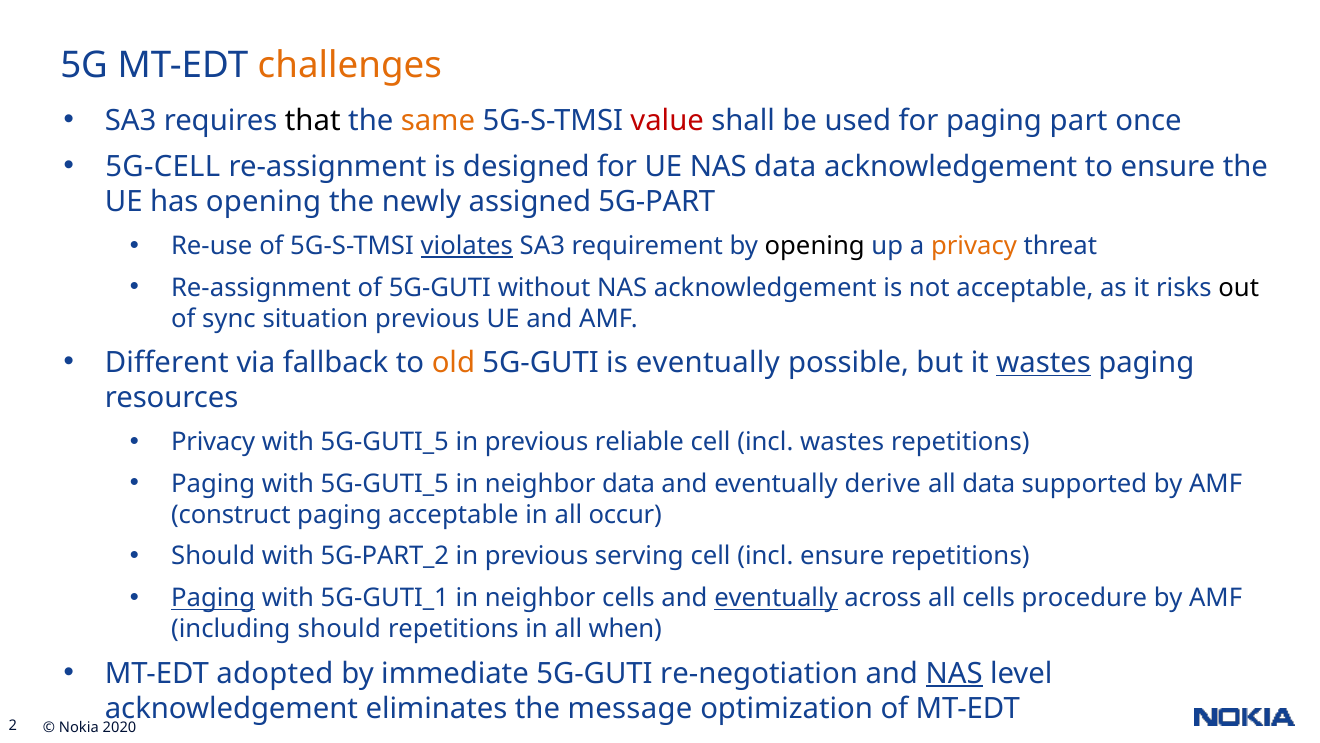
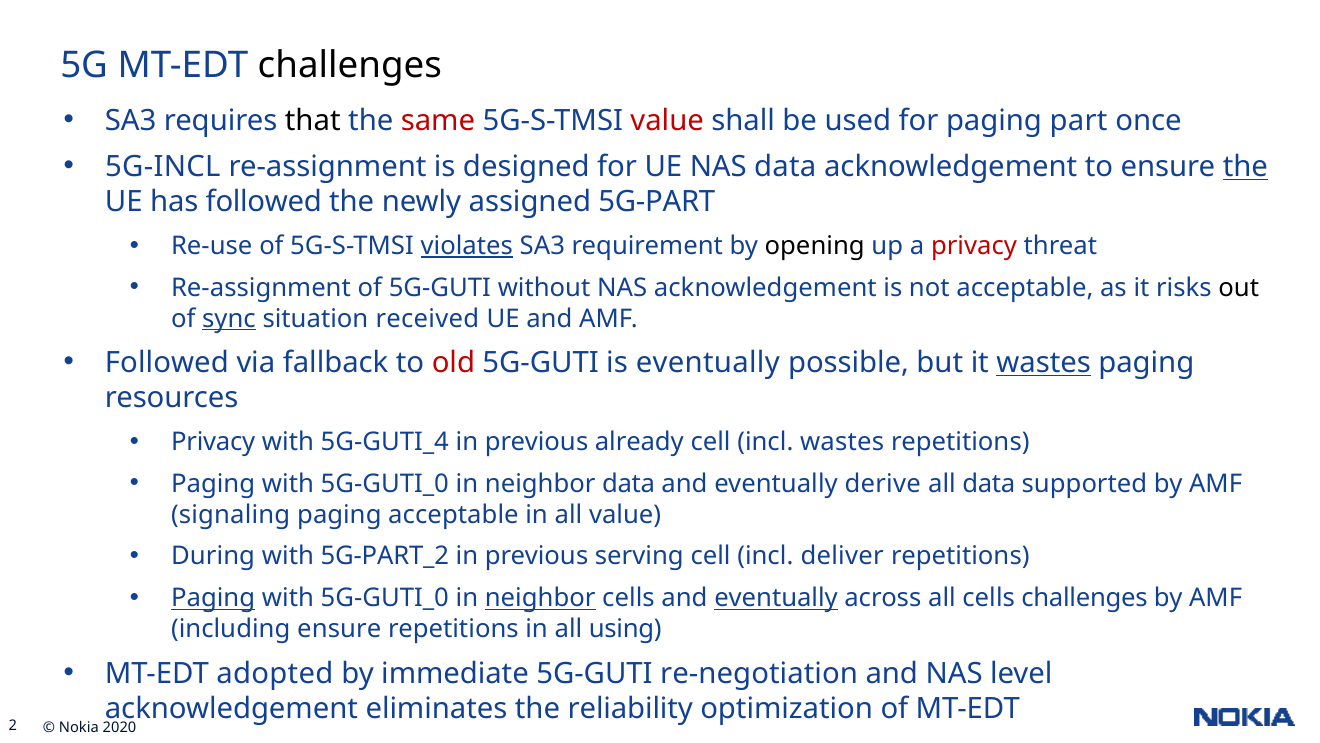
challenges colour: orange -> black (350, 65)
same colour: orange -> red (438, 121)
5G-CELL: 5G-CELL -> 5G-INCL (163, 167)
the underline: none -> present (1245, 167)
has opening: opening -> followed (264, 202)
privacy colour: orange -> red (974, 246)
sync underline: none -> present (229, 318)
situation previous: previous -> received (427, 318)
Different: Different -> Followed (167, 363)
old colour: orange -> red (453, 363)
5G-GUTI_5: 5G-GUTI_5 -> 5G-GUTI_4 (385, 442)
reliable: reliable -> already (639, 442)
5G-GUTI_5: 5G-GUTI_5 -> 5G-GUTI_0 (385, 483)
construct: construct -> signaling (231, 514)
all occur: occur -> value (625, 514)
Should: Should -> During (213, 556)
incl ensure: ensure -> deliver (842, 556)
5G-GUTI_1: 5G-GUTI_1 -> 5G-GUTI_0 (385, 598)
neighbor underline: none -> present (540, 598)
cells procedure: procedure -> challenges (1084, 598)
including should: should -> ensure (339, 629)
when: when -> using (625, 629)
NAS underline: present -> none (954, 673)
message: message -> reliability (630, 708)
